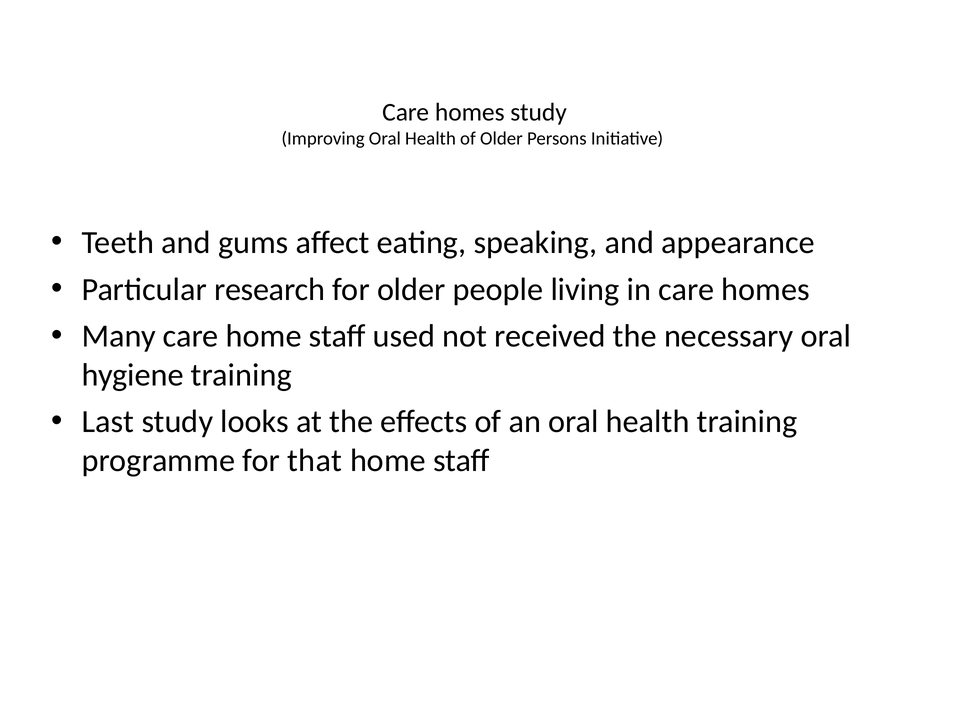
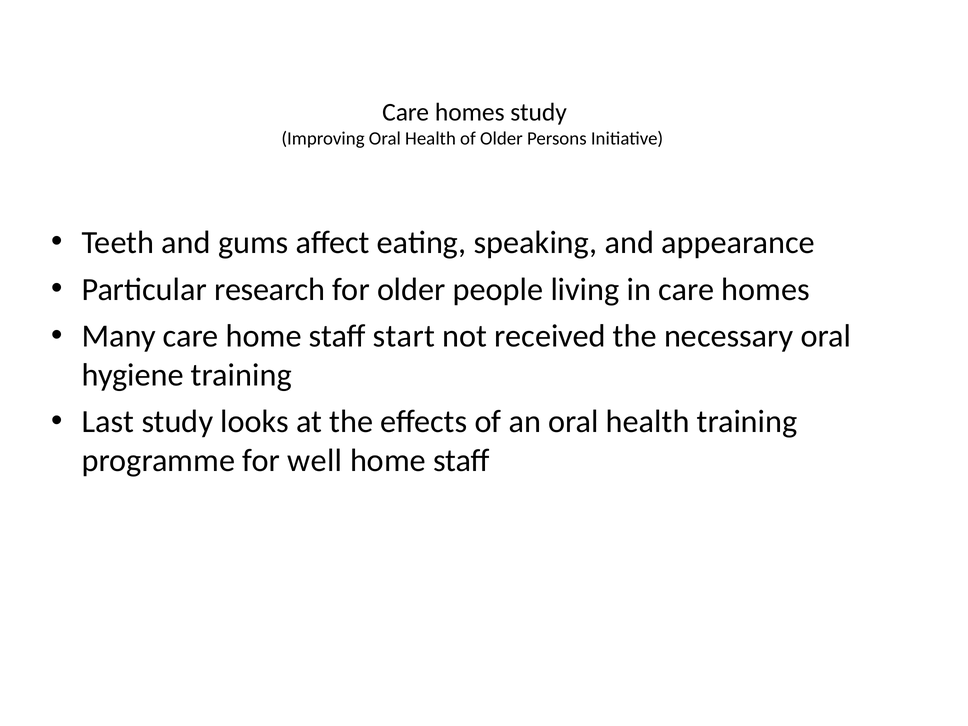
used: used -> start (404, 336)
that: that -> well (315, 460)
